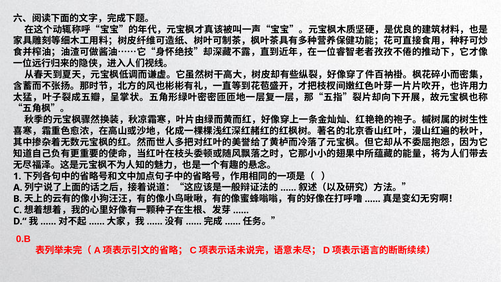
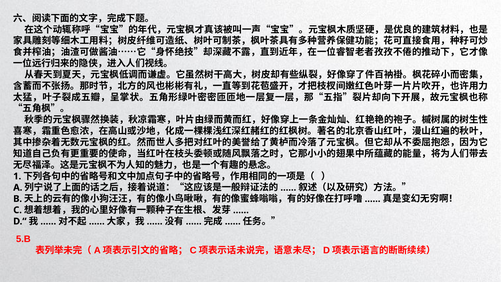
0.B: 0.B -> 5.B (23, 239)
